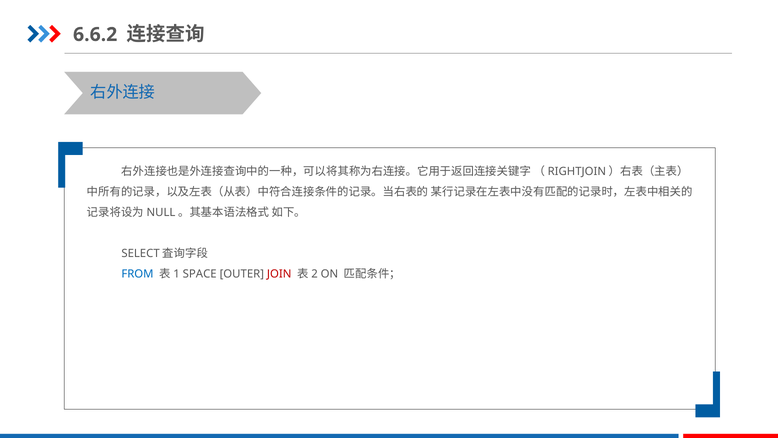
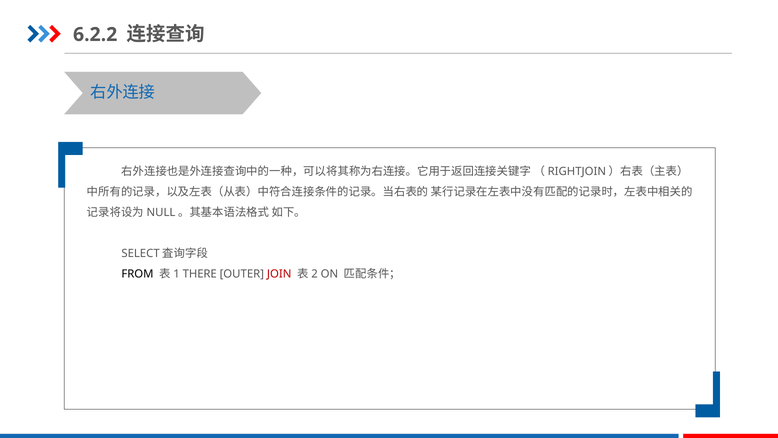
6.6.2: 6.6.2 -> 6.2.2 (95, 35)
FROM colour: blue -> black (137, 274)
SPACE: SPACE -> THERE (200, 274)
